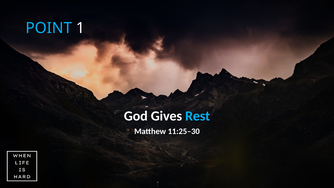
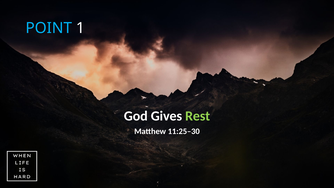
Rest colour: light blue -> light green (198, 116)
